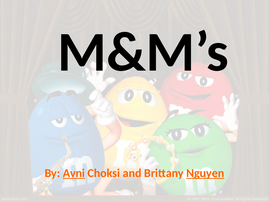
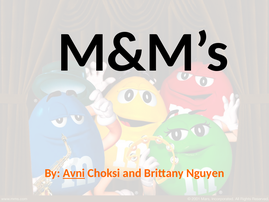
Nguyen underline: present -> none (205, 173)
